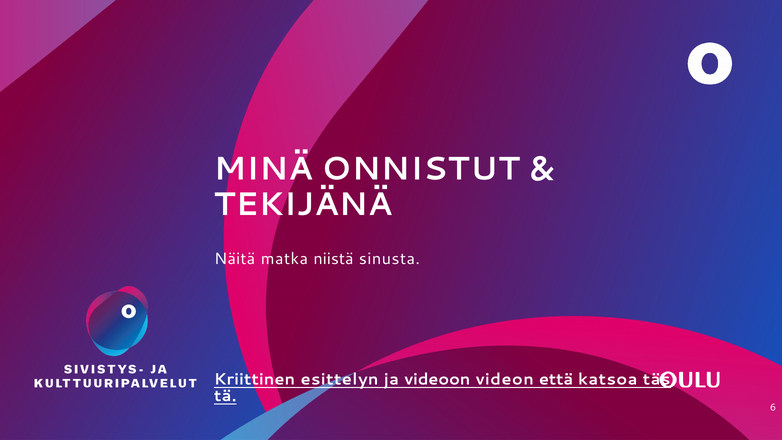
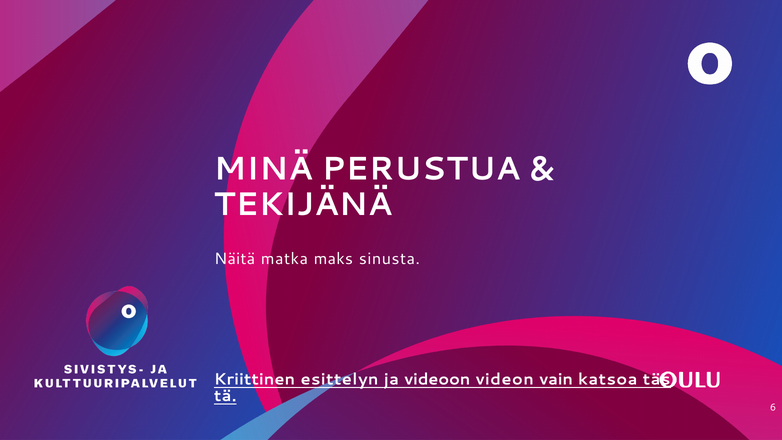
ONNISTUT: ONNISTUT -> PERUSTUA (421, 169)
niistä: niistä -> maks (333, 259)
että: että -> vain (556, 379)
